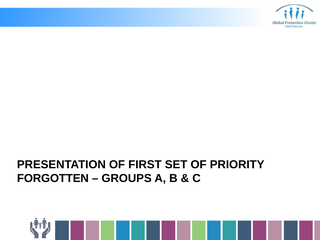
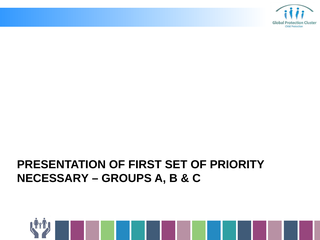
FORGOTTEN: FORGOTTEN -> NECESSARY (53, 178)
